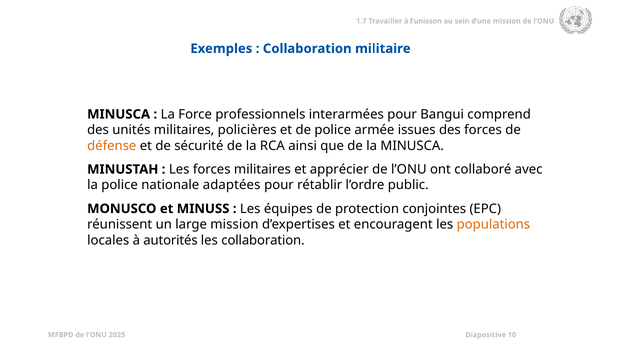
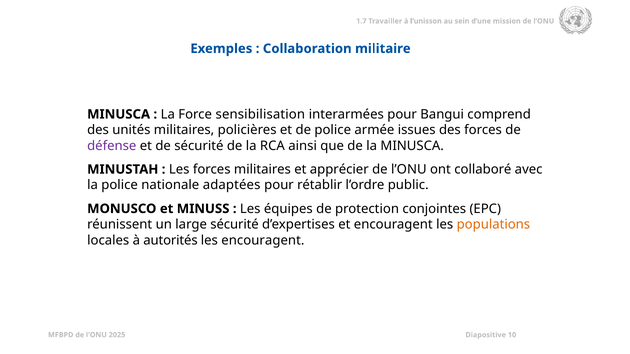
professionnels: professionnels -> sensibilisation (260, 114)
défense colour: orange -> purple (112, 146)
large mission: mission -> sécurité (235, 225)
les collaboration: collaboration -> encouragent (263, 240)
